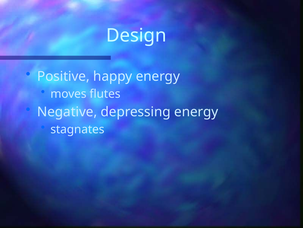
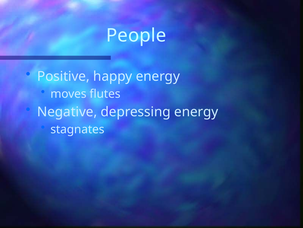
Design: Design -> People (136, 35)
